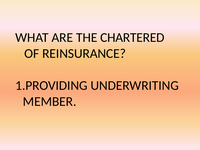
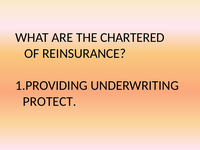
MEMBER: MEMBER -> PROTECT (50, 102)
